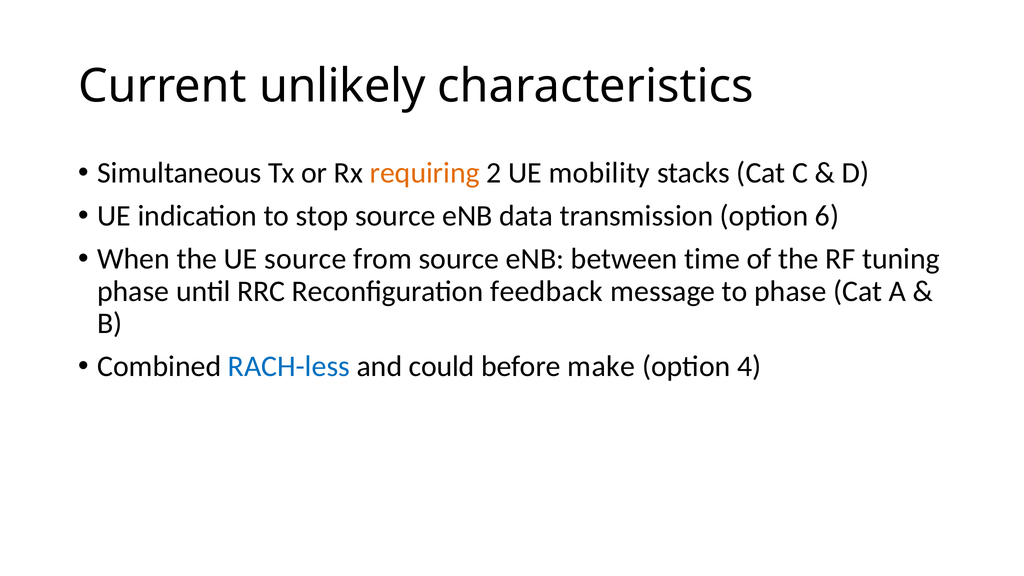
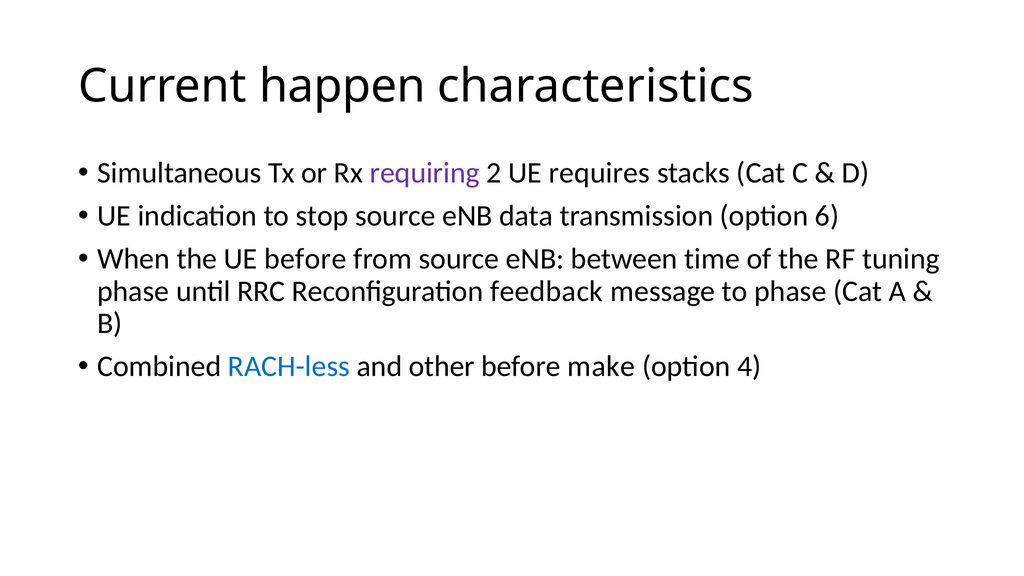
unlikely: unlikely -> happen (342, 86)
requiring colour: orange -> purple (425, 173)
mobility: mobility -> requires (599, 173)
UE source: source -> before (305, 259)
could: could -> other (442, 366)
